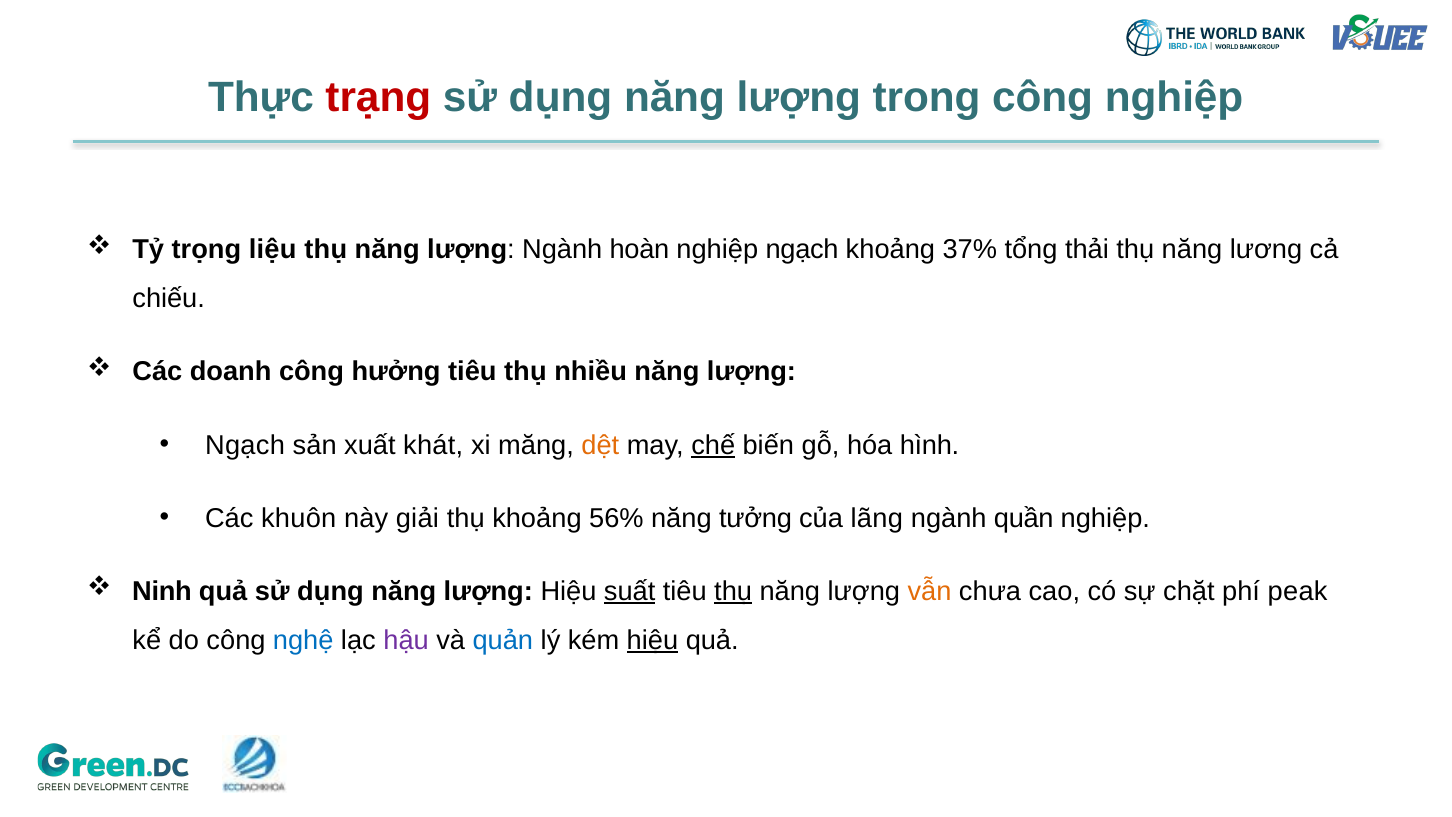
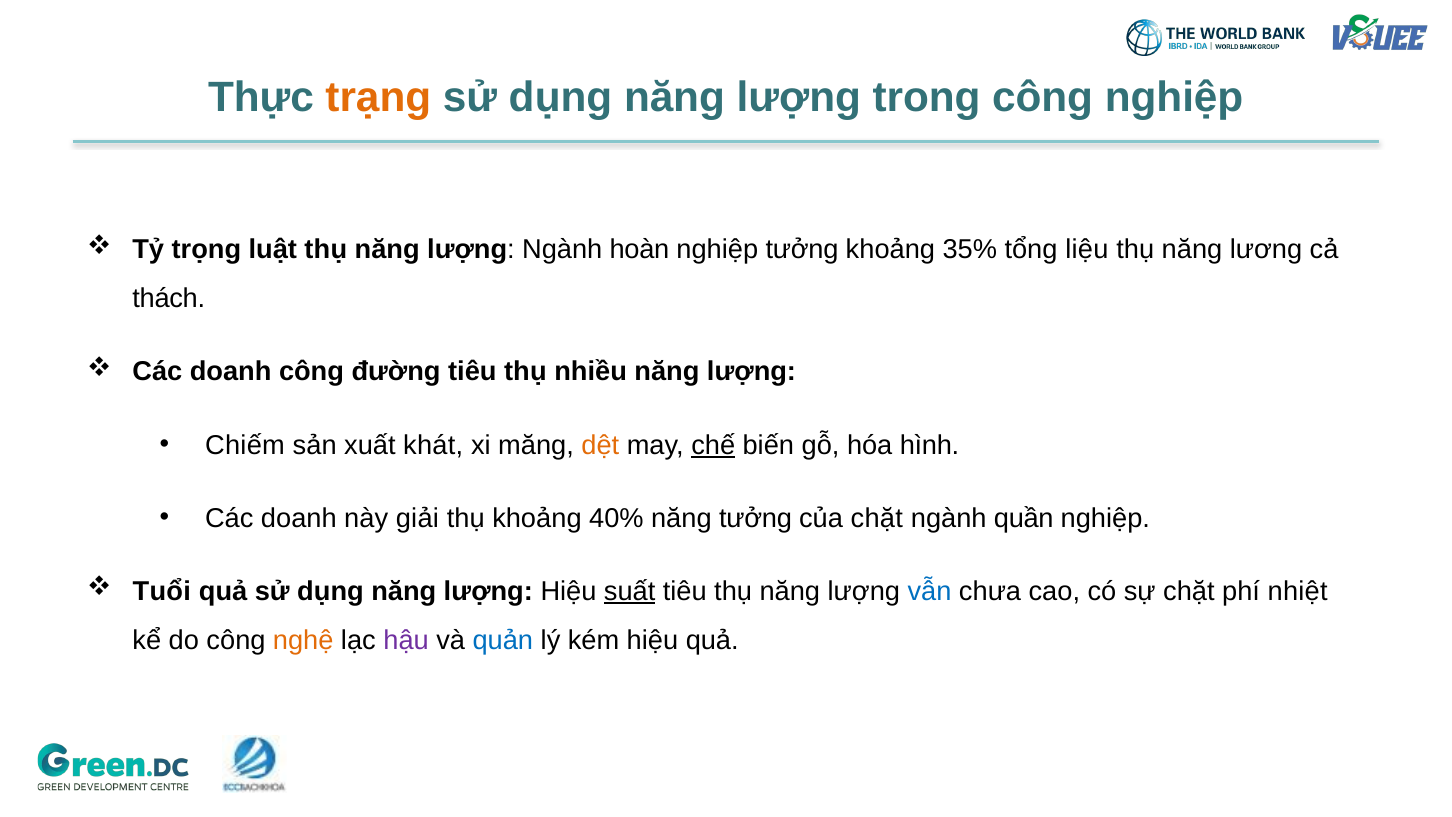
trạng colour: red -> orange (378, 98)
liệu: liệu -> luật (273, 250)
nghiệp ngạch: ngạch -> tưởng (802, 250)
37%: 37% -> 35% (970, 250)
thải: thải -> liệu (1087, 250)
chiếu: chiếu -> thách (169, 299)
hưởng: hưởng -> đường (396, 372)
Ngạch: Ngạch -> Chiếm (245, 445)
khuôn: khuôn -> doanh (299, 518)
56%: 56% -> 40% (616, 518)
của lãng: lãng -> chặt (877, 518)
Ninh: Ninh -> Tuổi (162, 591)
thụ underline: present -> none (733, 591)
vẫn colour: orange -> blue (930, 591)
peak: peak -> nhiệt (1298, 591)
nghệ colour: blue -> orange (303, 640)
hiệu underline: present -> none (652, 640)
